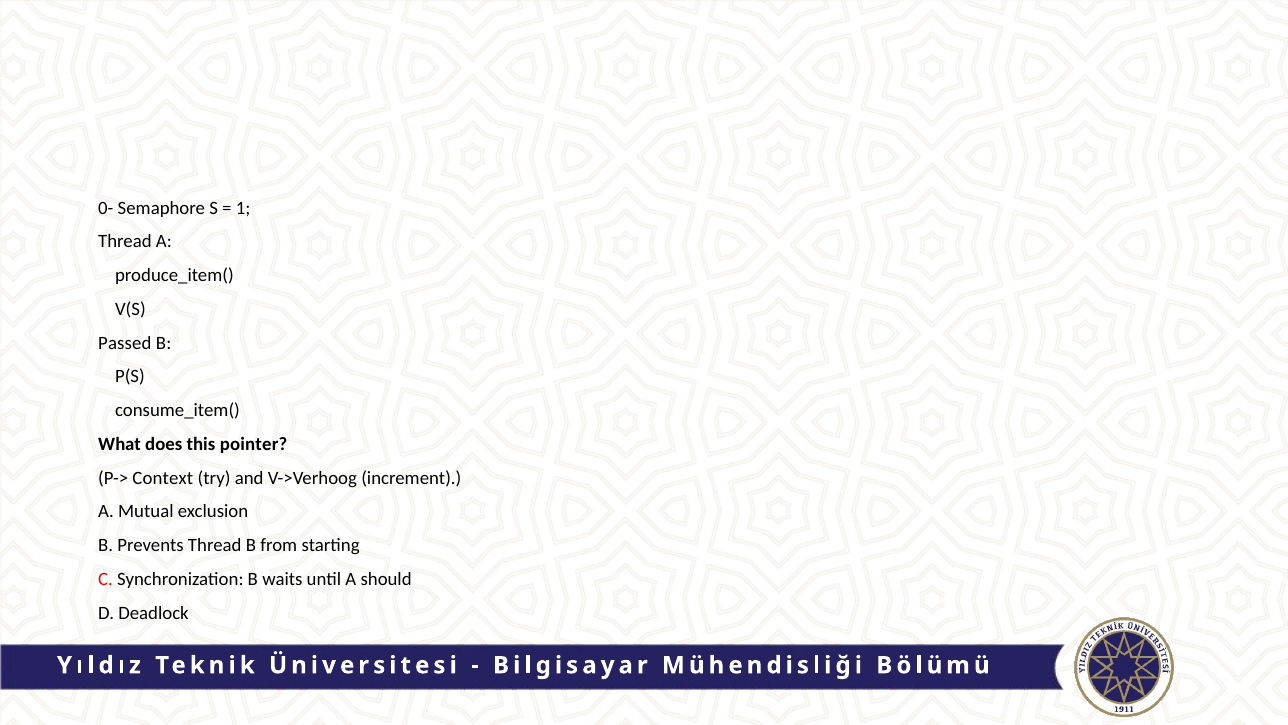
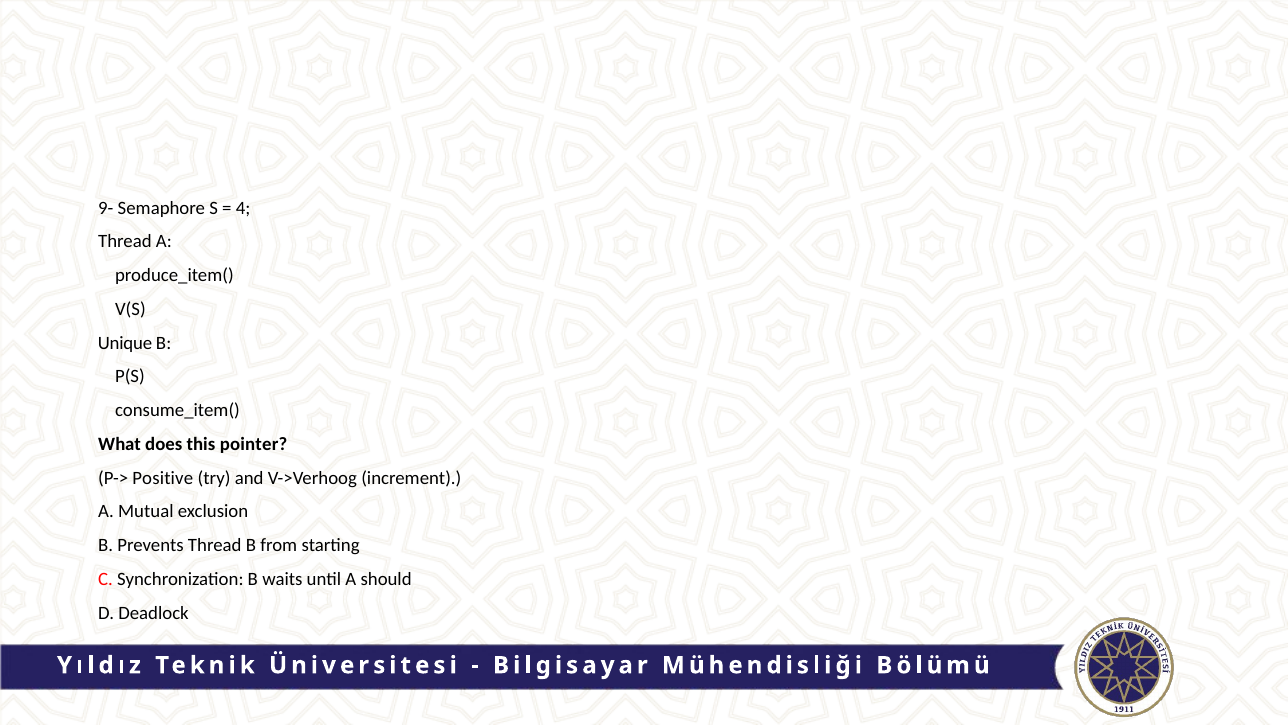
0-: 0- -> 9- (106, 208)
1: 1 -> 4 (243, 208)
Passed: Passed -> Unique (125, 343)
Context: Context -> Positive (163, 478)
